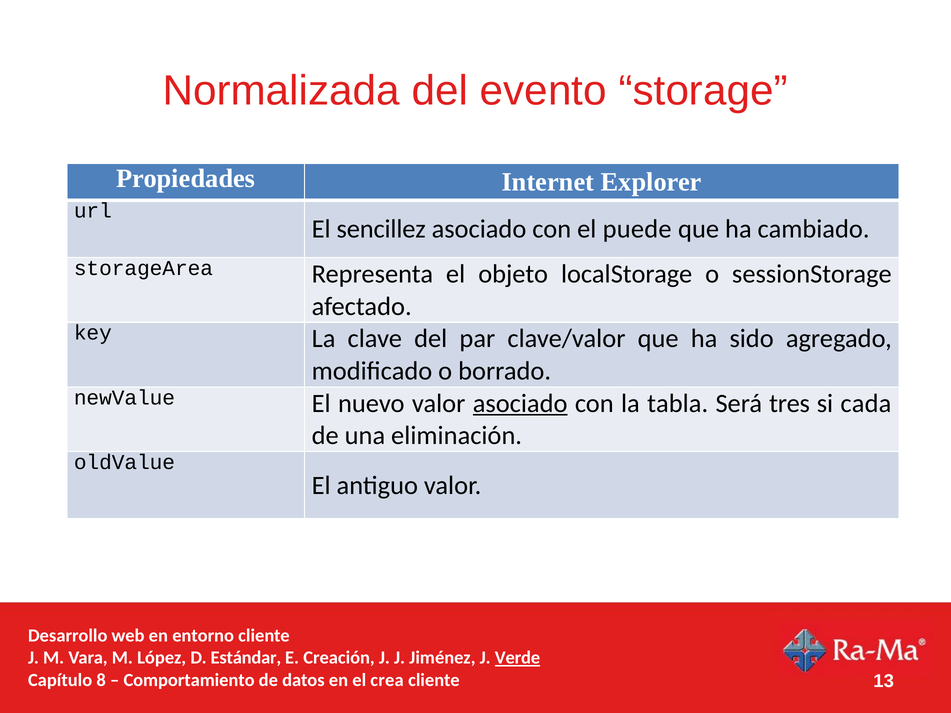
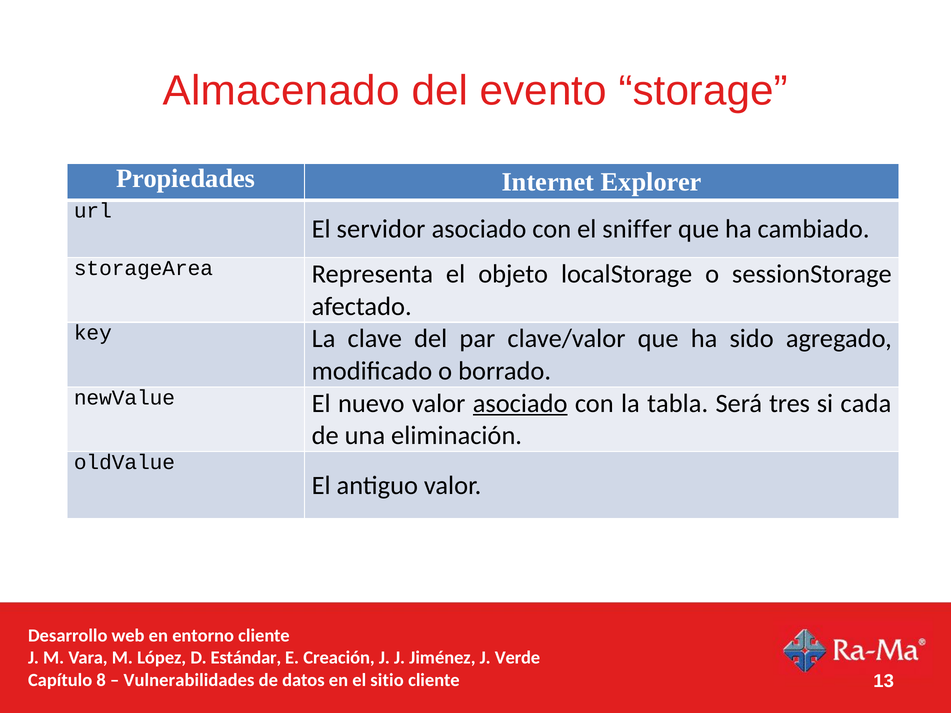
Normalizada: Normalizada -> Almacenado (281, 91)
sencillez: sencillez -> servidor (381, 229)
puede: puede -> sniffer (637, 229)
Verde underline: present -> none (517, 658)
Comportamiento: Comportamiento -> Vulnerabilidades (189, 680)
crea: crea -> sitio (387, 680)
